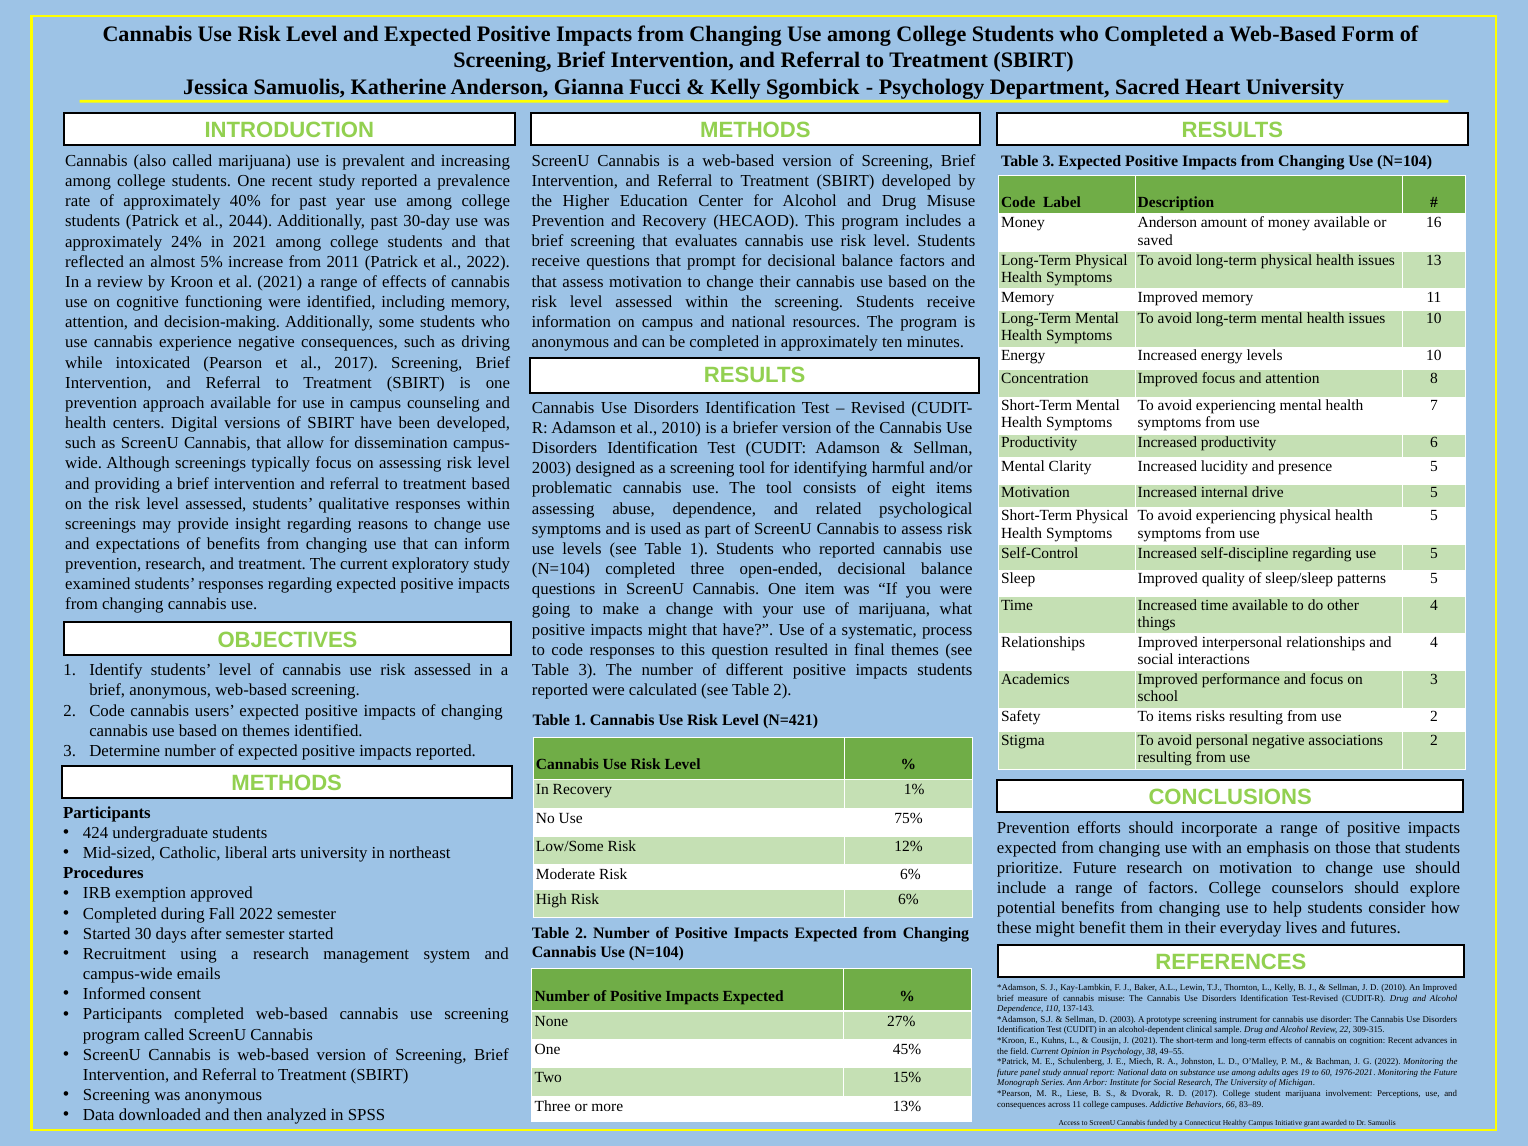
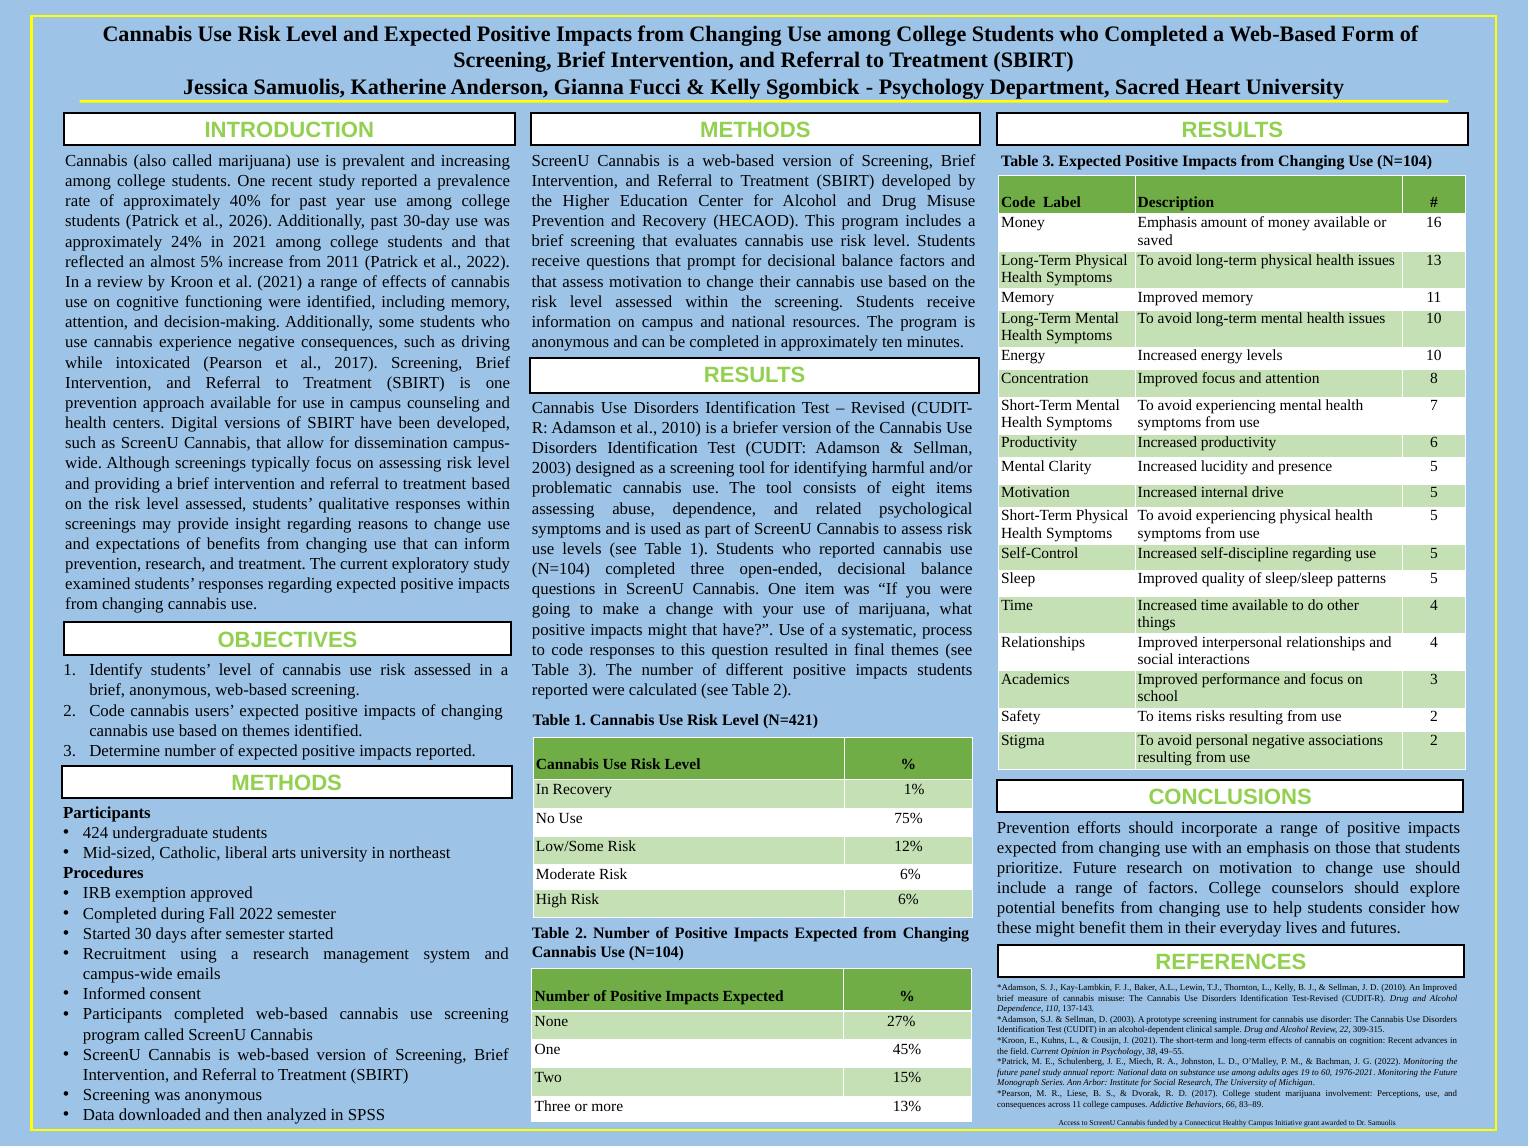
2044: 2044 -> 2026 (251, 221)
Money Anderson: Anderson -> Emphasis (1167, 223)
